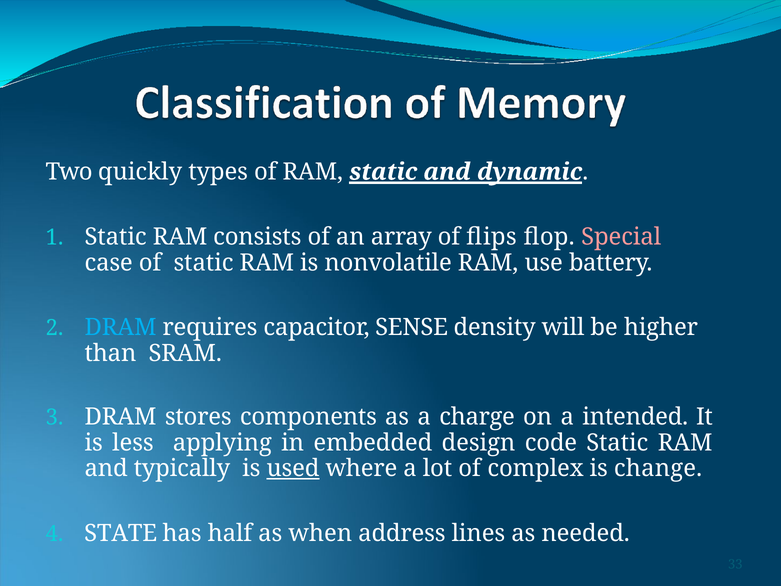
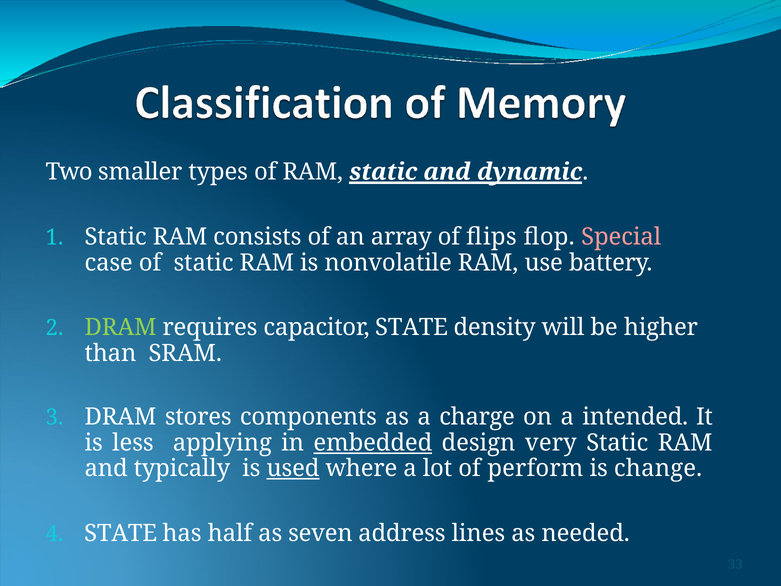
quickly: quickly -> smaller (140, 172)
DRAM colour: light blue -> light green (121, 327)
capacitor SENSE: SENSE -> STATE (412, 327)
embedded underline: none -> present (373, 443)
code: code -> very (551, 443)
complex: complex -> perform (535, 468)
when: when -> seven (320, 533)
